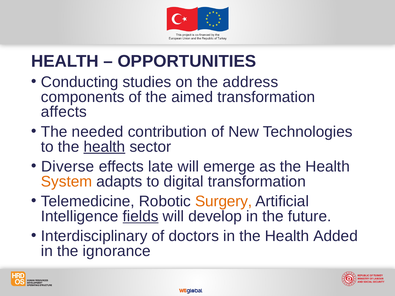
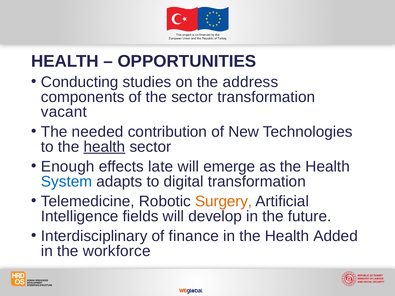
the aimed: aimed -> sector (192, 97)
affects: affects -> vacant (64, 112)
Diverse: Diverse -> Enough (68, 167)
System colour: orange -> blue (67, 182)
fields underline: present -> none (141, 216)
doctors: doctors -> finance (194, 236)
ignorance: ignorance -> workforce (117, 251)
